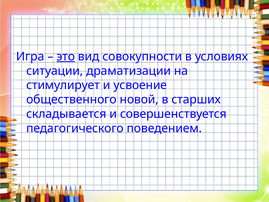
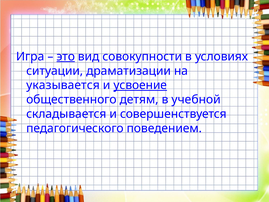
стимулирует: стимулирует -> указывается (63, 85)
усвоение underline: none -> present (140, 85)
новой: новой -> детям (139, 99)
старших: старших -> учебной (196, 99)
